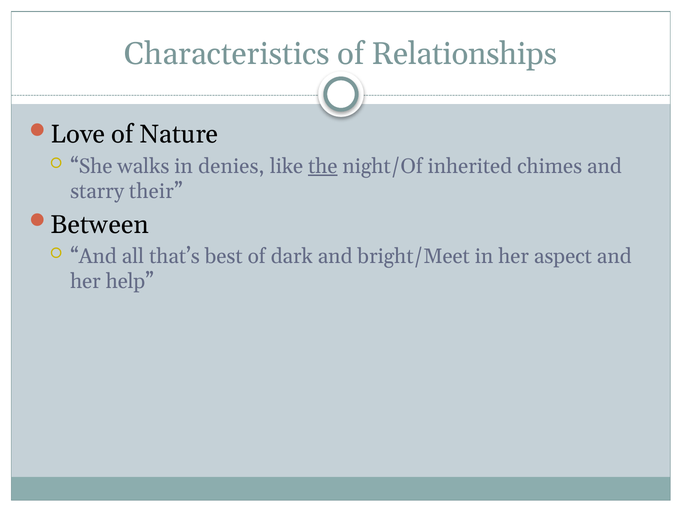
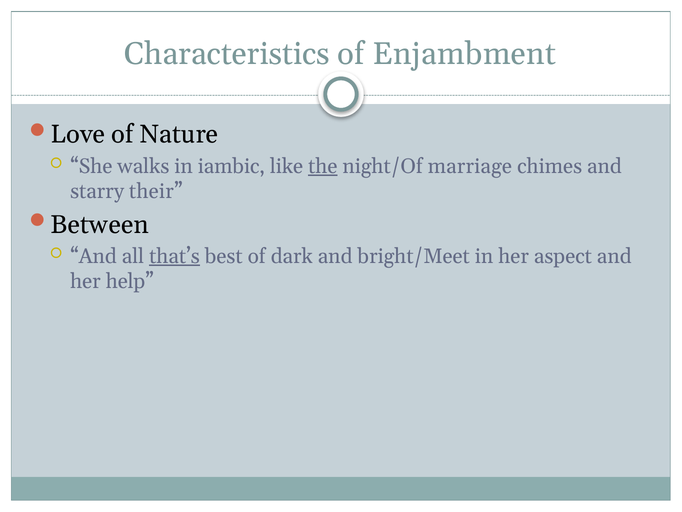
Relationships: Relationships -> Enjambment (464, 54)
denies: denies -> iambic (231, 166)
inherited: inherited -> marriage (470, 166)
that’s underline: none -> present (174, 256)
